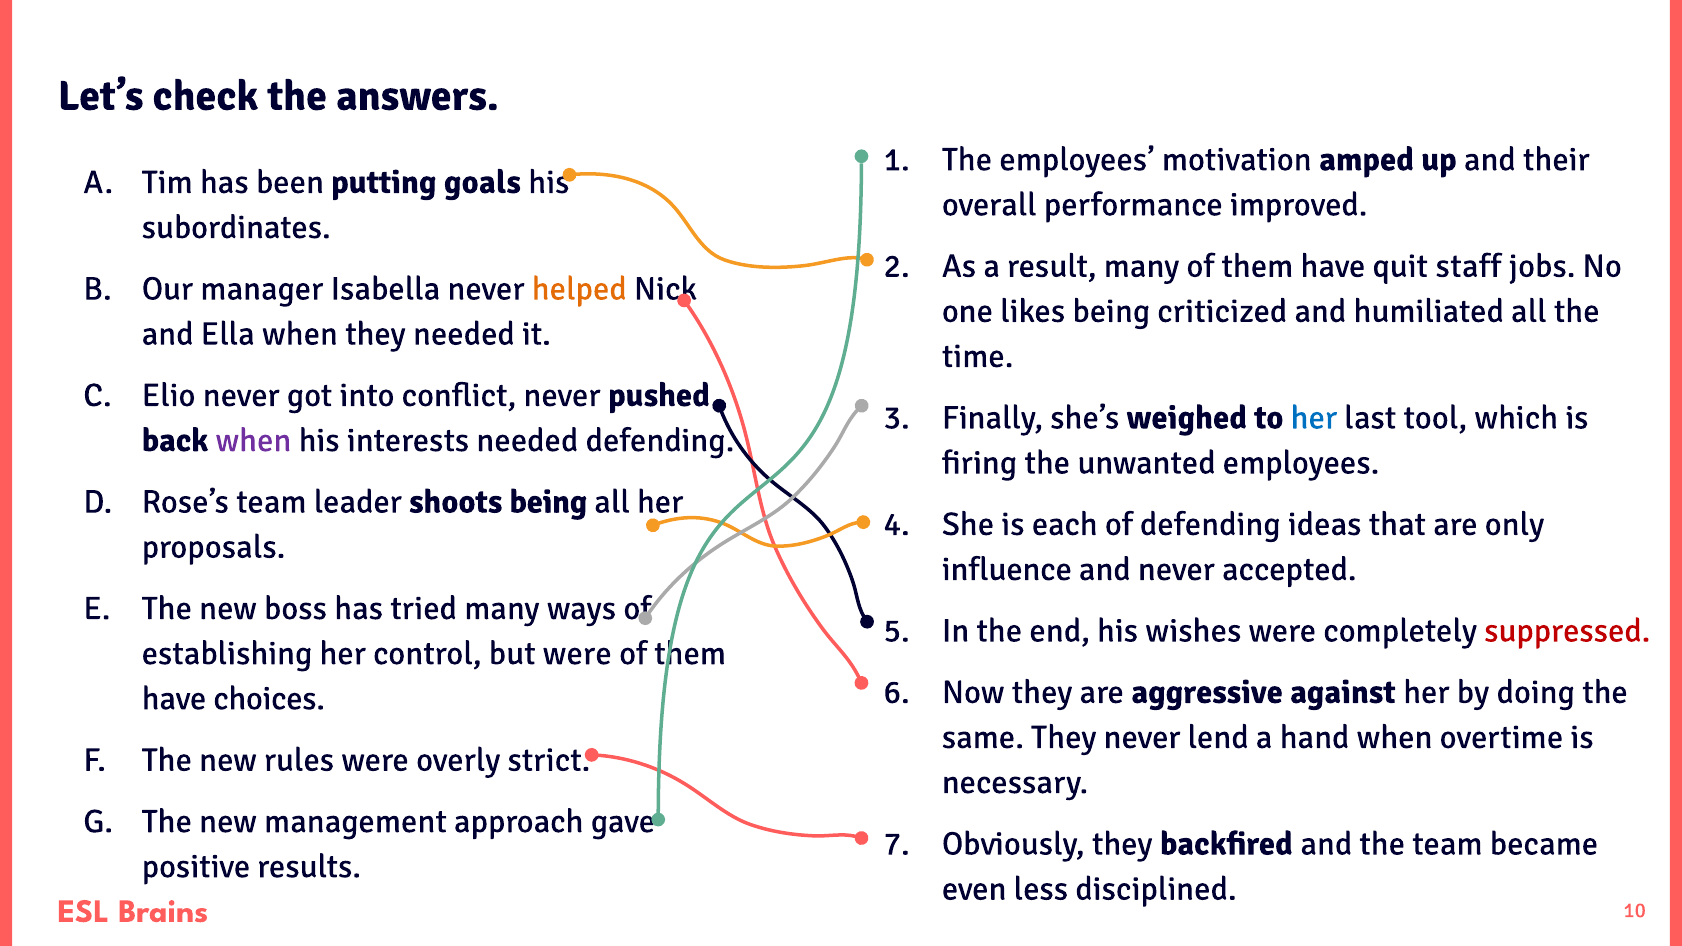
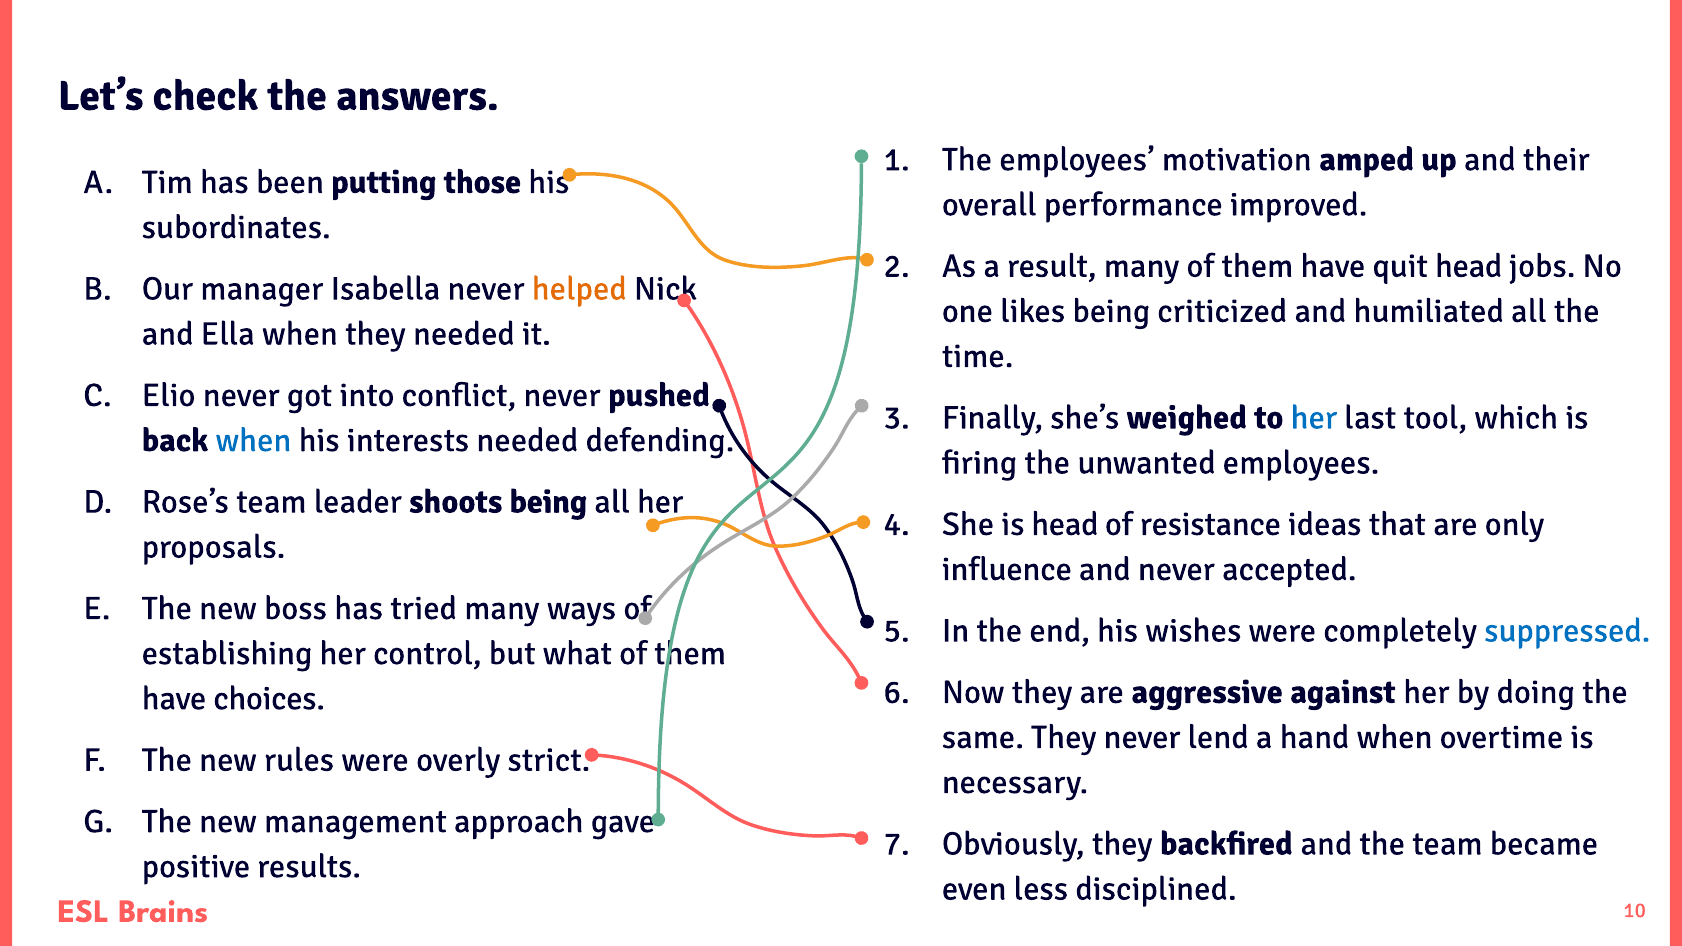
goals: goals -> those (483, 182)
quit staff: staff -> head (1469, 266)
when colour: purple -> blue (253, 440)
is each: each -> head (1065, 524)
of defending: defending -> resistance (1210, 524)
suppressed colour: red -> blue (1567, 631)
but were: were -> what (577, 654)
